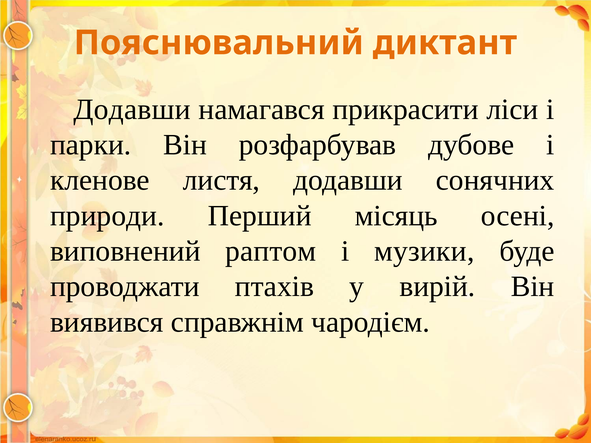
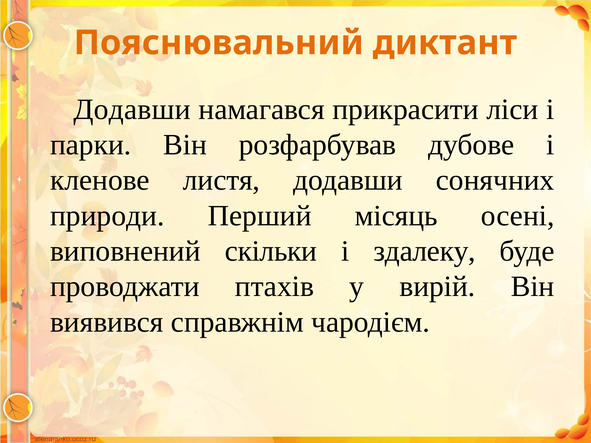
раптом: раптом -> скільки (271, 251)
музики: музики -> здалеку (425, 251)
